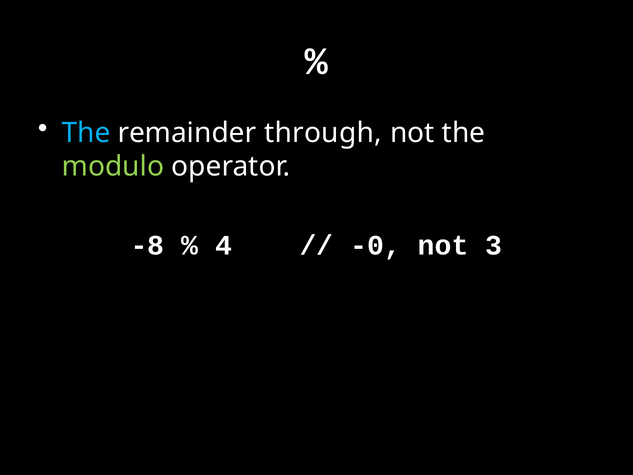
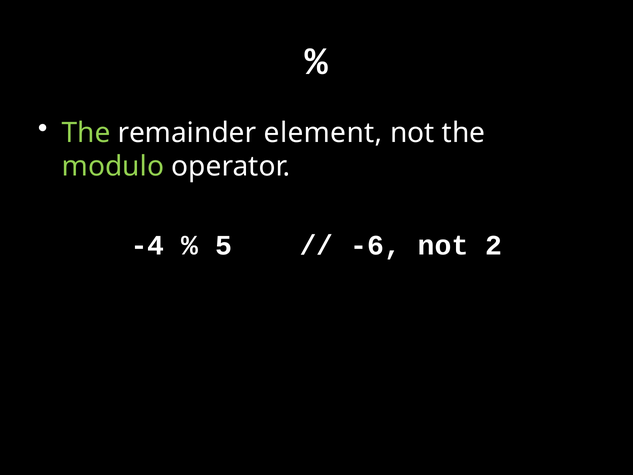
The colour: light blue -> light green (86, 133)
through: through -> element (323, 133)
-8: -8 -> -4 (147, 245)
4: 4 -> 5 (224, 245)
-0: -0 -> -6 (376, 245)
3: 3 -> 2 (494, 245)
